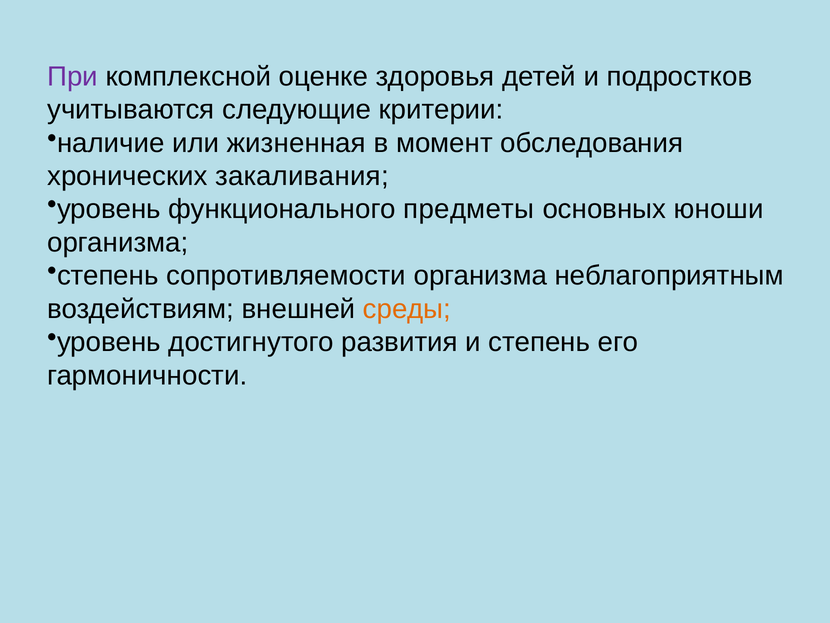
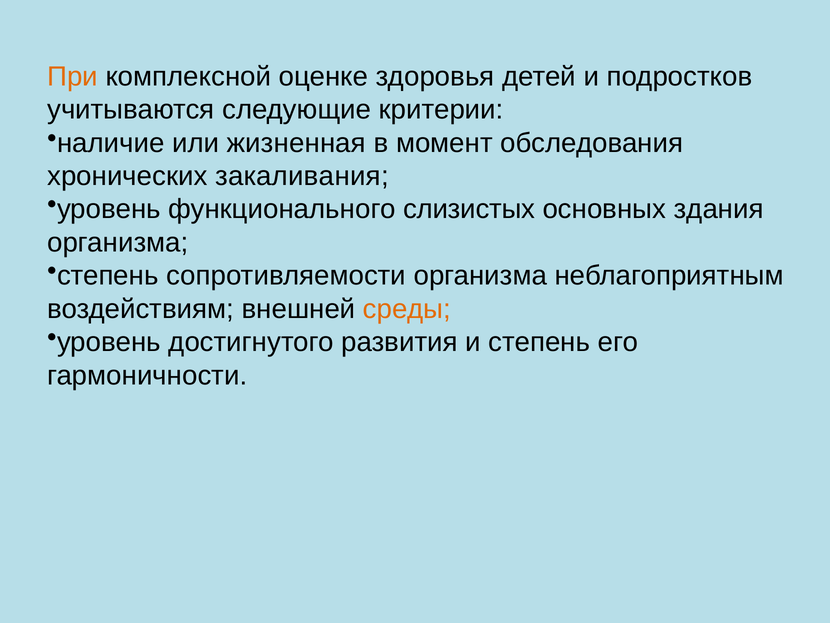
При colour: purple -> orange (73, 76)
предметы: предметы -> слизистых (469, 209)
юноши: юноши -> здания (719, 209)
